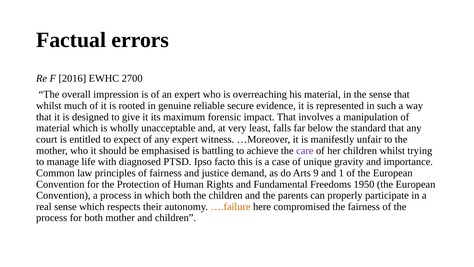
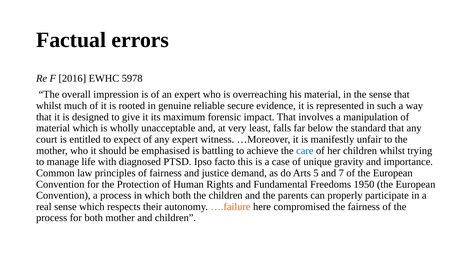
2700: 2700 -> 5978 (132, 78)
care colour: purple -> blue (305, 150)
9: 9 -> 5 (316, 173)
1: 1 -> 7 (341, 173)
